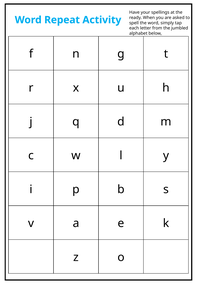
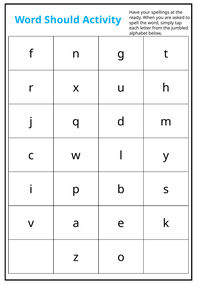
Repeat: Repeat -> Should (62, 20)
